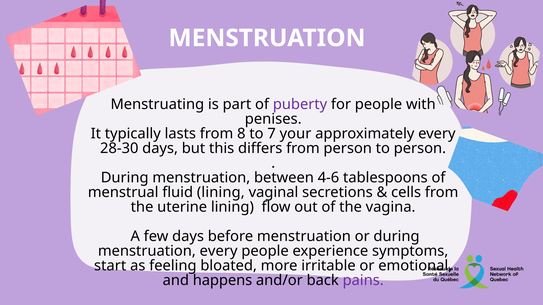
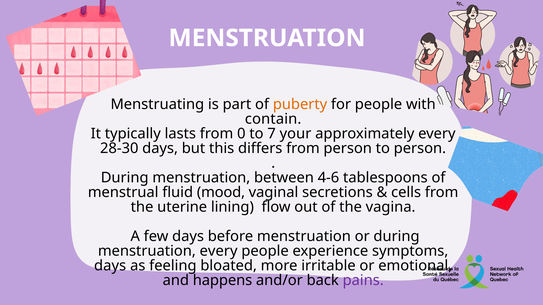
puberty colour: purple -> orange (300, 104)
penises: penises -> contain (273, 119)
8: 8 -> 0 (241, 134)
fluid lining: lining -> mood (221, 193)
start: start -> days (110, 266)
